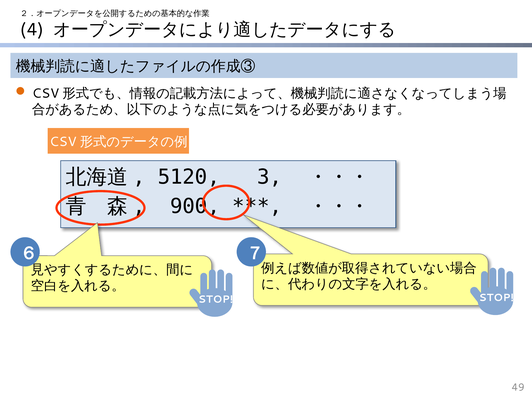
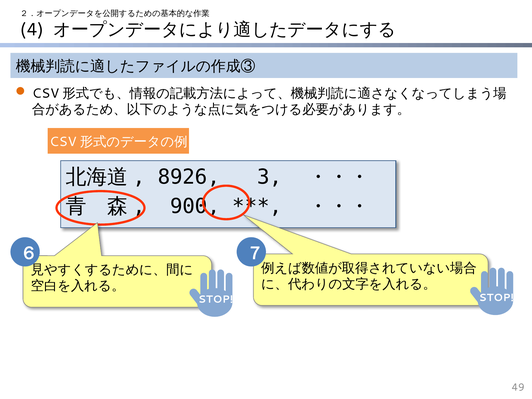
5120: 5120 -> 8926 (189, 177)
